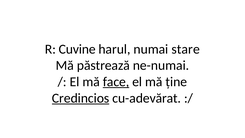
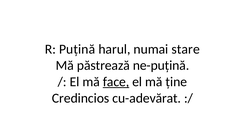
Cuvine: Cuvine -> Puțină (77, 49)
ne-numai: ne-numai -> ne-puțină (161, 65)
Credincios underline: present -> none (81, 98)
